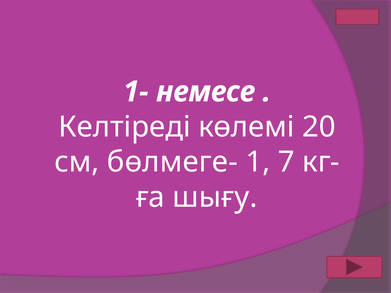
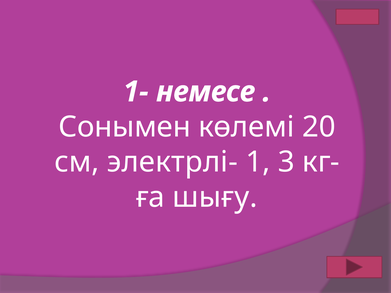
Келтіреді: Келтіреді -> Сонымен (125, 127)
бөлмеге-: бөлмеге- -> электрлі- (172, 162)
7: 7 -> 3 (286, 162)
